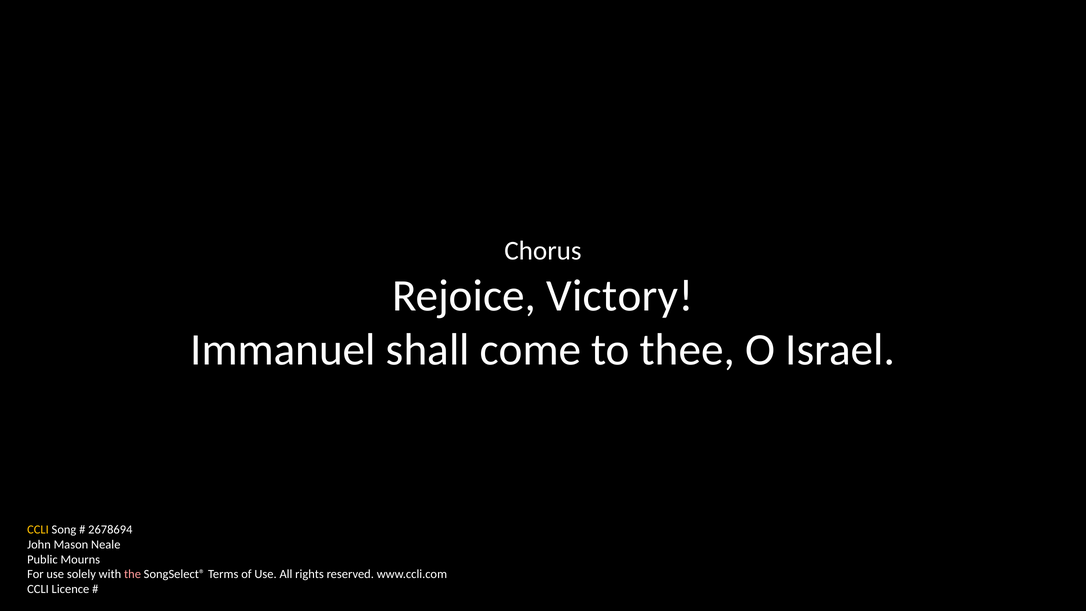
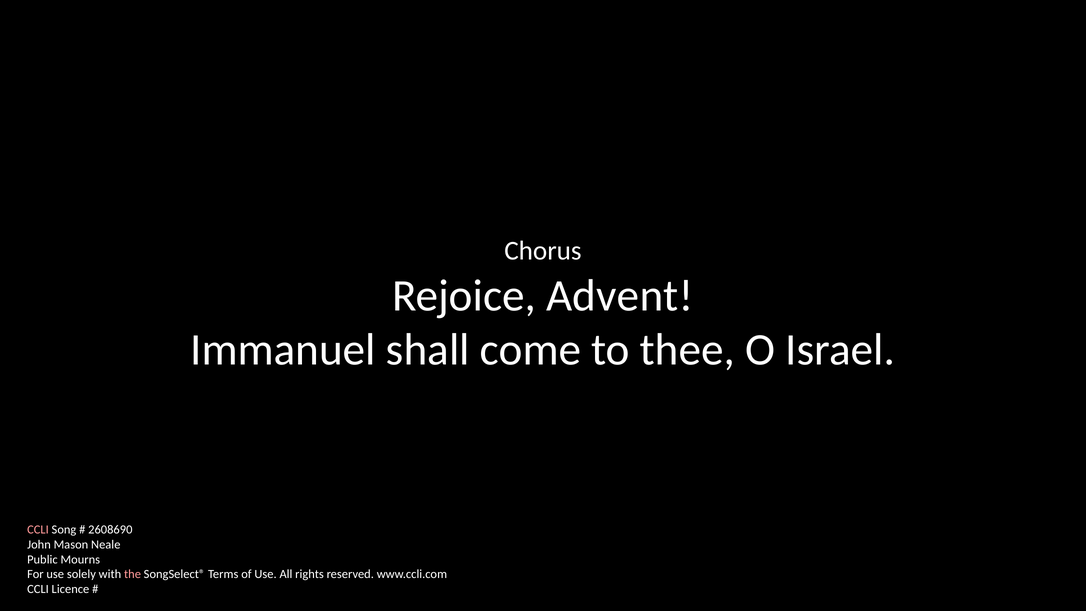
Victory: Victory -> Advent (620, 296)
CCLI colour: yellow -> pink (38, 529)
2678694: 2678694 -> 2608690 (110, 529)
